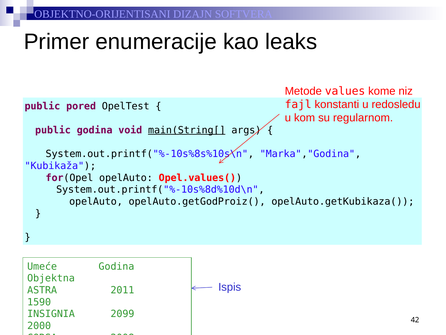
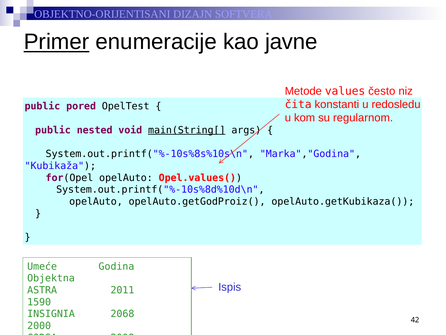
Primer underline: none -> present (57, 42)
leaks: leaks -> javne (291, 42)
kome: kome -> često (382, 91)
fajl: fajl -> čita (298, 104)
public godina: godina -> nested (95, 130)
2099: 2099 -> 2068 (122, 314)
